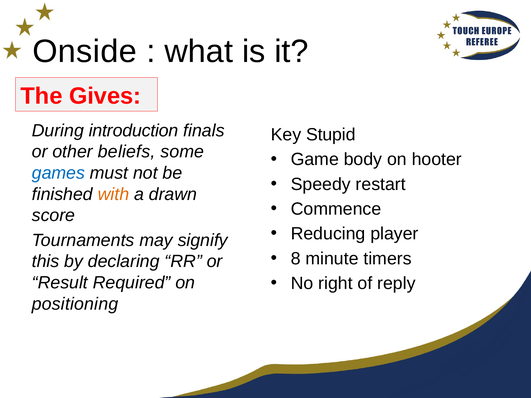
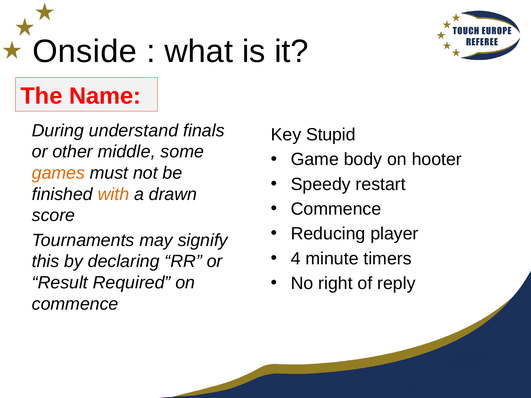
Gives: Gives -> Name (105, 96)
introduction: introduction -> understand (134, 131)
beliefs: beliefs -> middle (127, 152)
games colour: blue -> orange (58, 173)
8: 8 -> 4 (296, 259)
positioning: positioning -> commence (75, 304)
